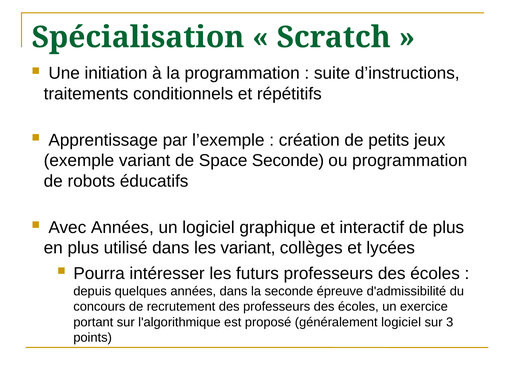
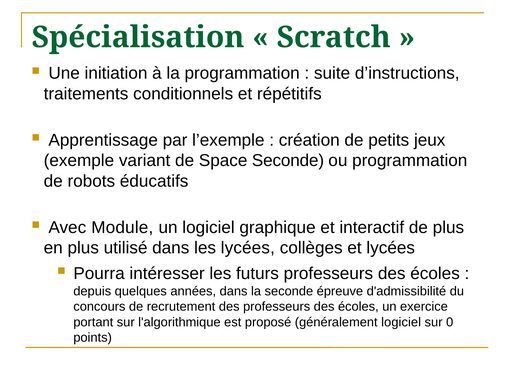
Avec Années: Années -> Module (122, 227)
les variant: variant -> lycées (248, 248)
3: 3 -> 0 (450, 322)
